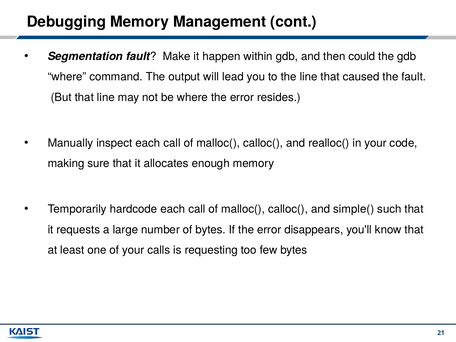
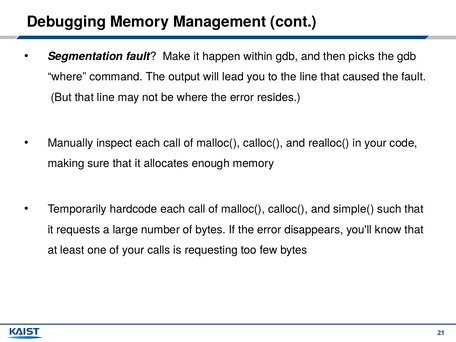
could: could -> picks (362, 56)
